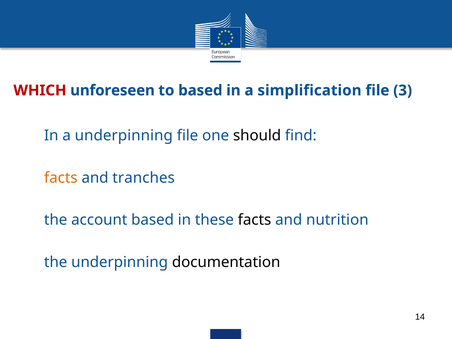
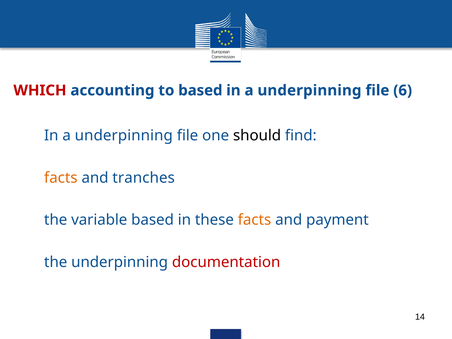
unforeseen: unforeseen -> accounting (112, 90)
simplification: simplification -> underpinning (309, 90)
3: 3 -> 6 (403, 90)
account: account -> variable (99, 220)
facts colour: black -> orange (255, 220)
nutrition: nutrition -> payment (337, 220)
documentation colour: black -> red (226, 262)
